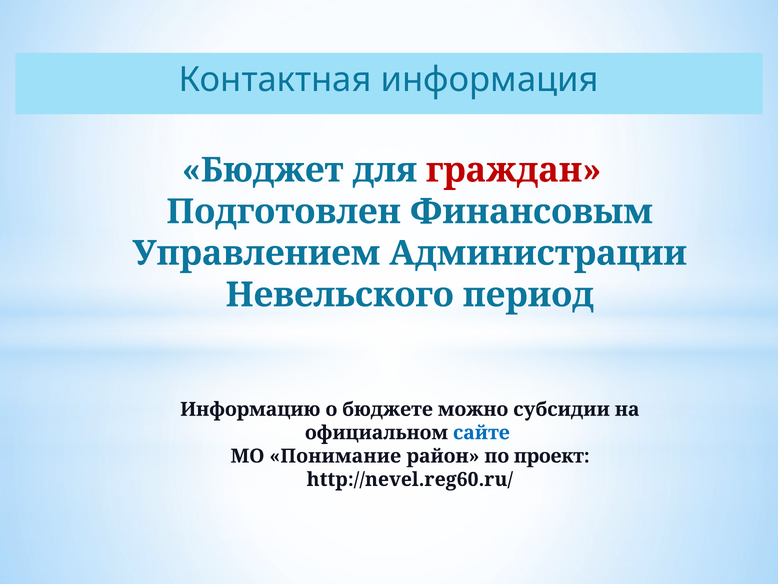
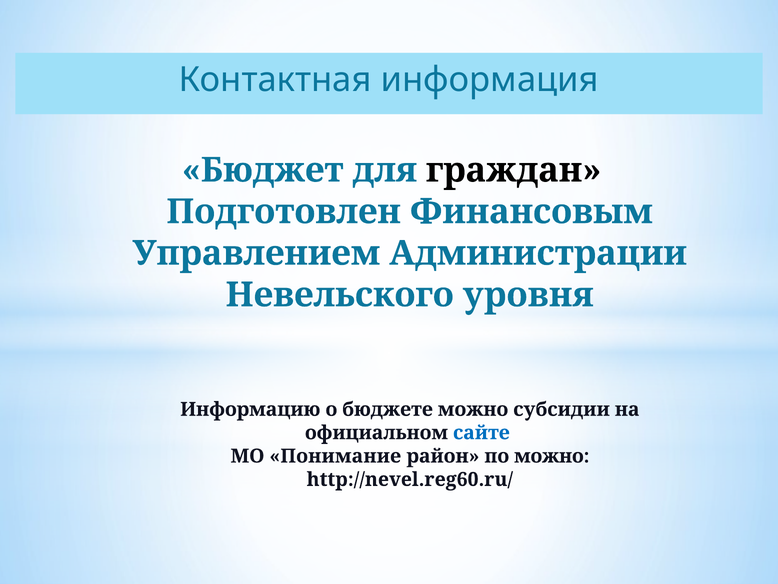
граждан colour: red -> black (514, 170)
период: период -> уровня (528, 295)
по проект: проект -> можно (552, 456)
